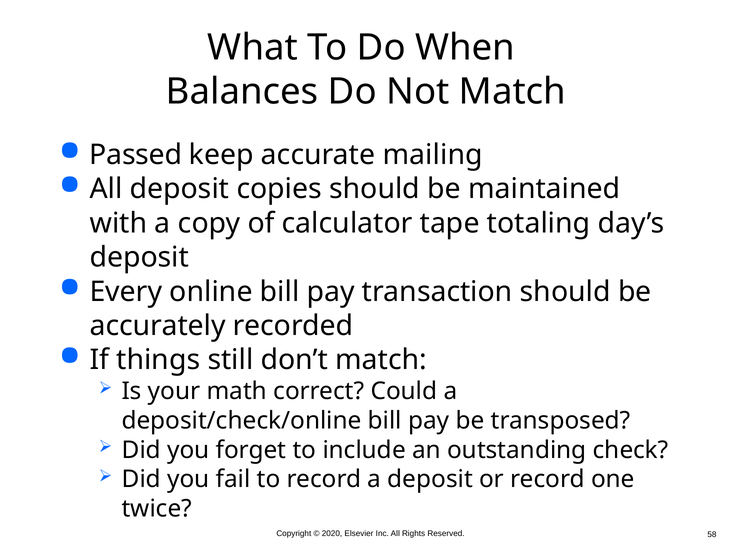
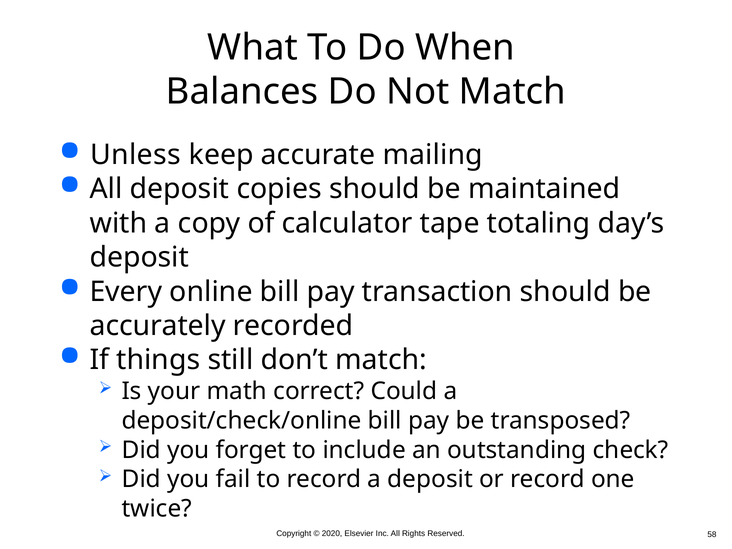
Passed: Passed -> Unless (135, 155)
